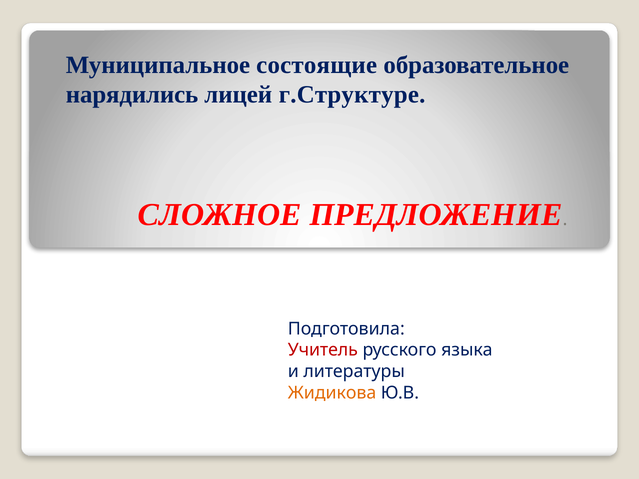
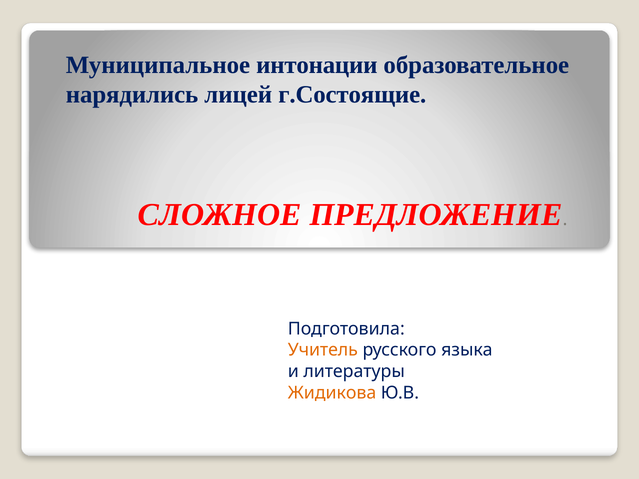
состоящие: состоящие -> интонации (317, 65)
г.Структуре: г.Структуре -> г.Состоящие (352, 95)
Учитель colour: red -> orange (323, 350)
